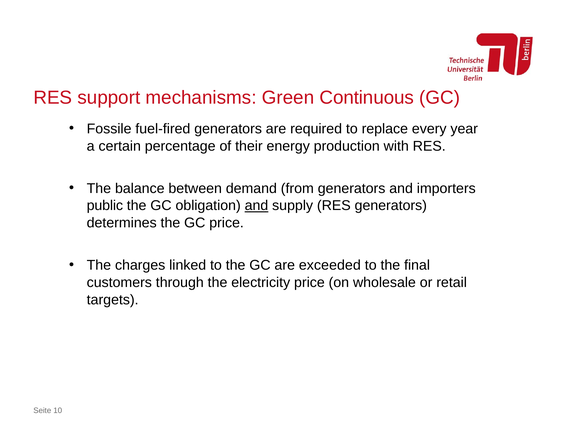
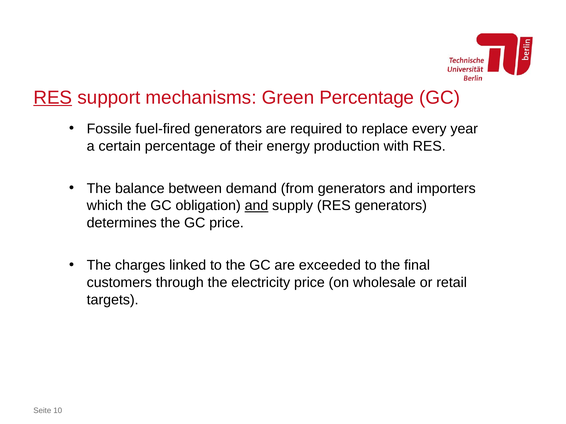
RES underline: none -> present (53, 98)
Green Continuous: Continuous -> Percentage (367, 98)
public: public -> which (105, 206)
